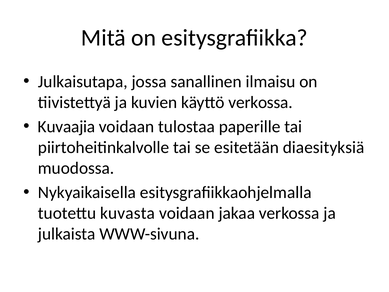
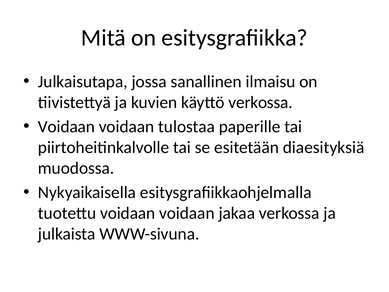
Kuvaajia: Kuvaajia -> Voidaan (66, 127)
tuotettu kuvasta: kuvasta -> voidaan (128, 213)
